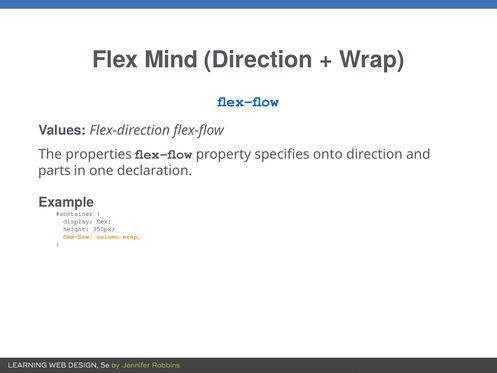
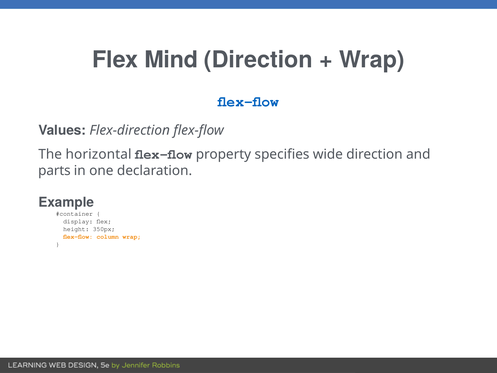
properties: properties -> horizontal (99, 154)
onto: onto -> wide (328, 154)
